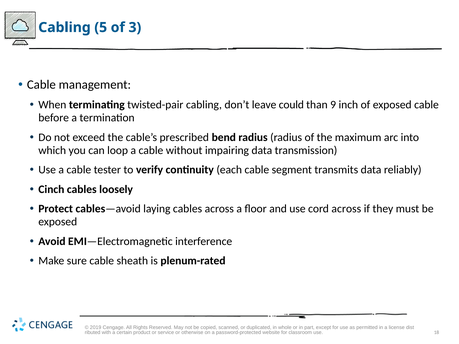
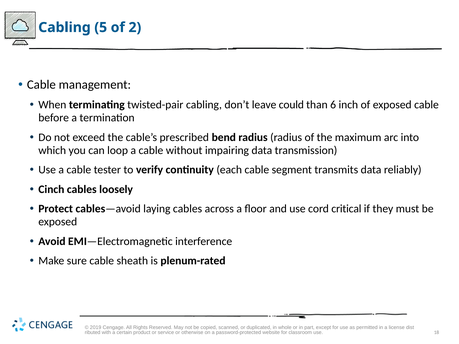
3: 3 -> 2 (135, 27)
9: 9 -> 6 (333, 105)
cord across: across -> critical (346, 209)
